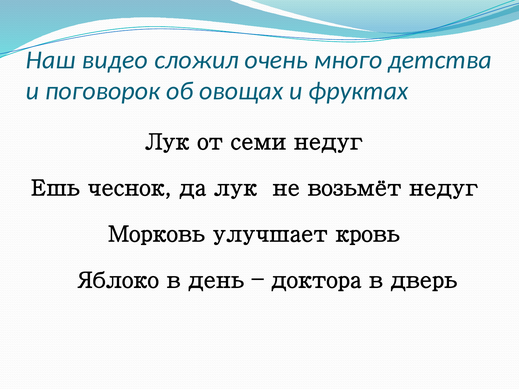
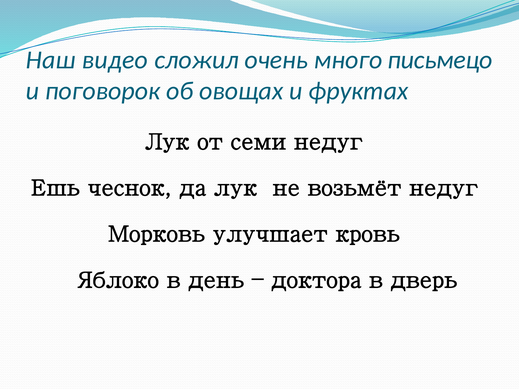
детства: детства -> письмецо (440, 60)
